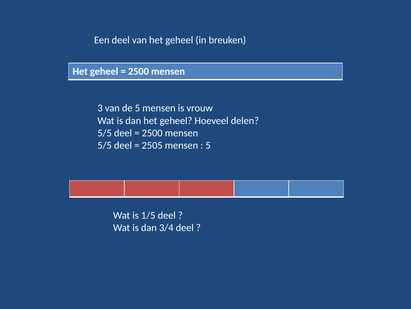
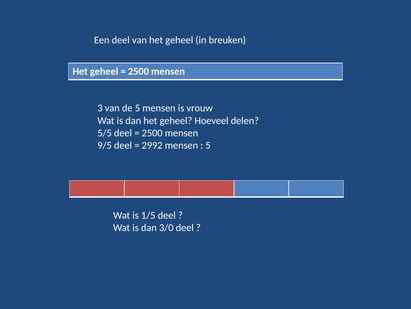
5/5: 5/5 -> 9/5 (105, 145)
2505: 2505 -> 2992 (152, 145)
3/4: 3/4 -> 3/0 (166, 227)
